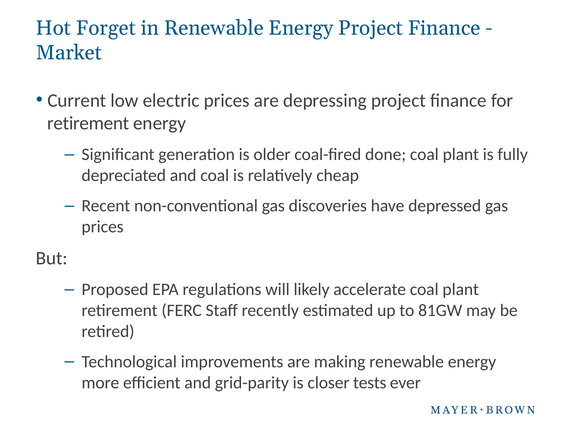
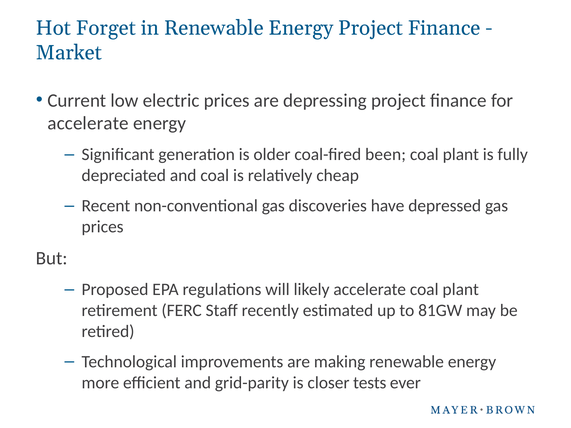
retirement: retirement -> accelerate (88, 123)
done: done -> been (386, 155)
